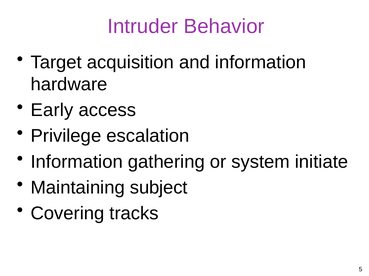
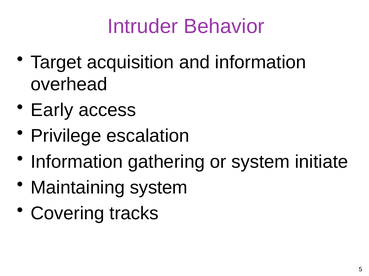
hardware: hardware -> overhead (69, 85)
Maintaining subject: subject -> system (159, 188)
